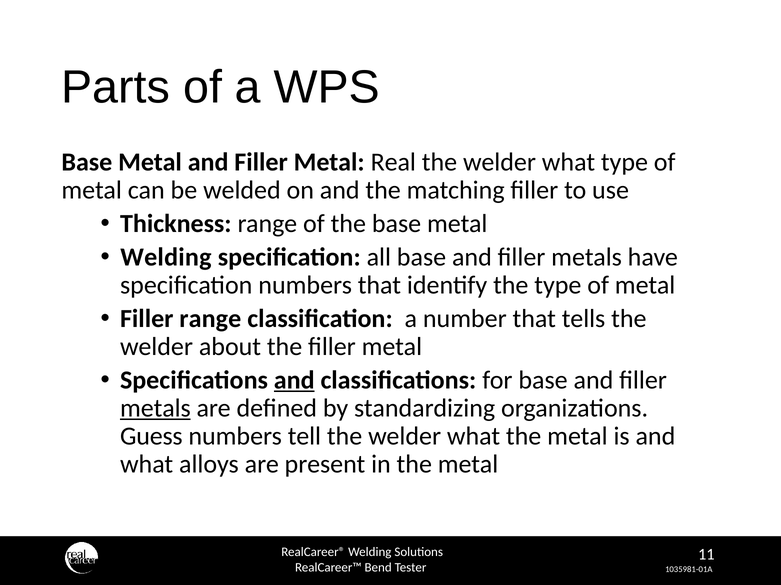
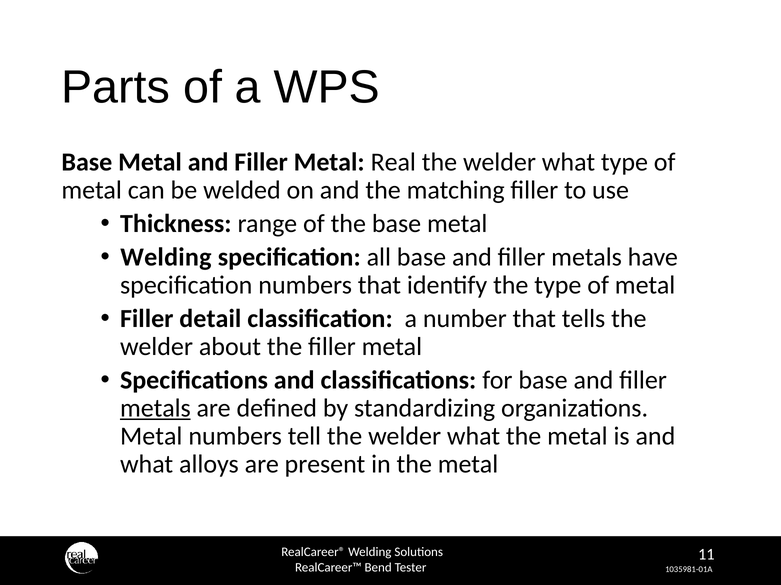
Filler range: range -> detail (210, 319)
and underline: present -> none (294, 381)
Guess: Guess -> Metal (151, 437)
